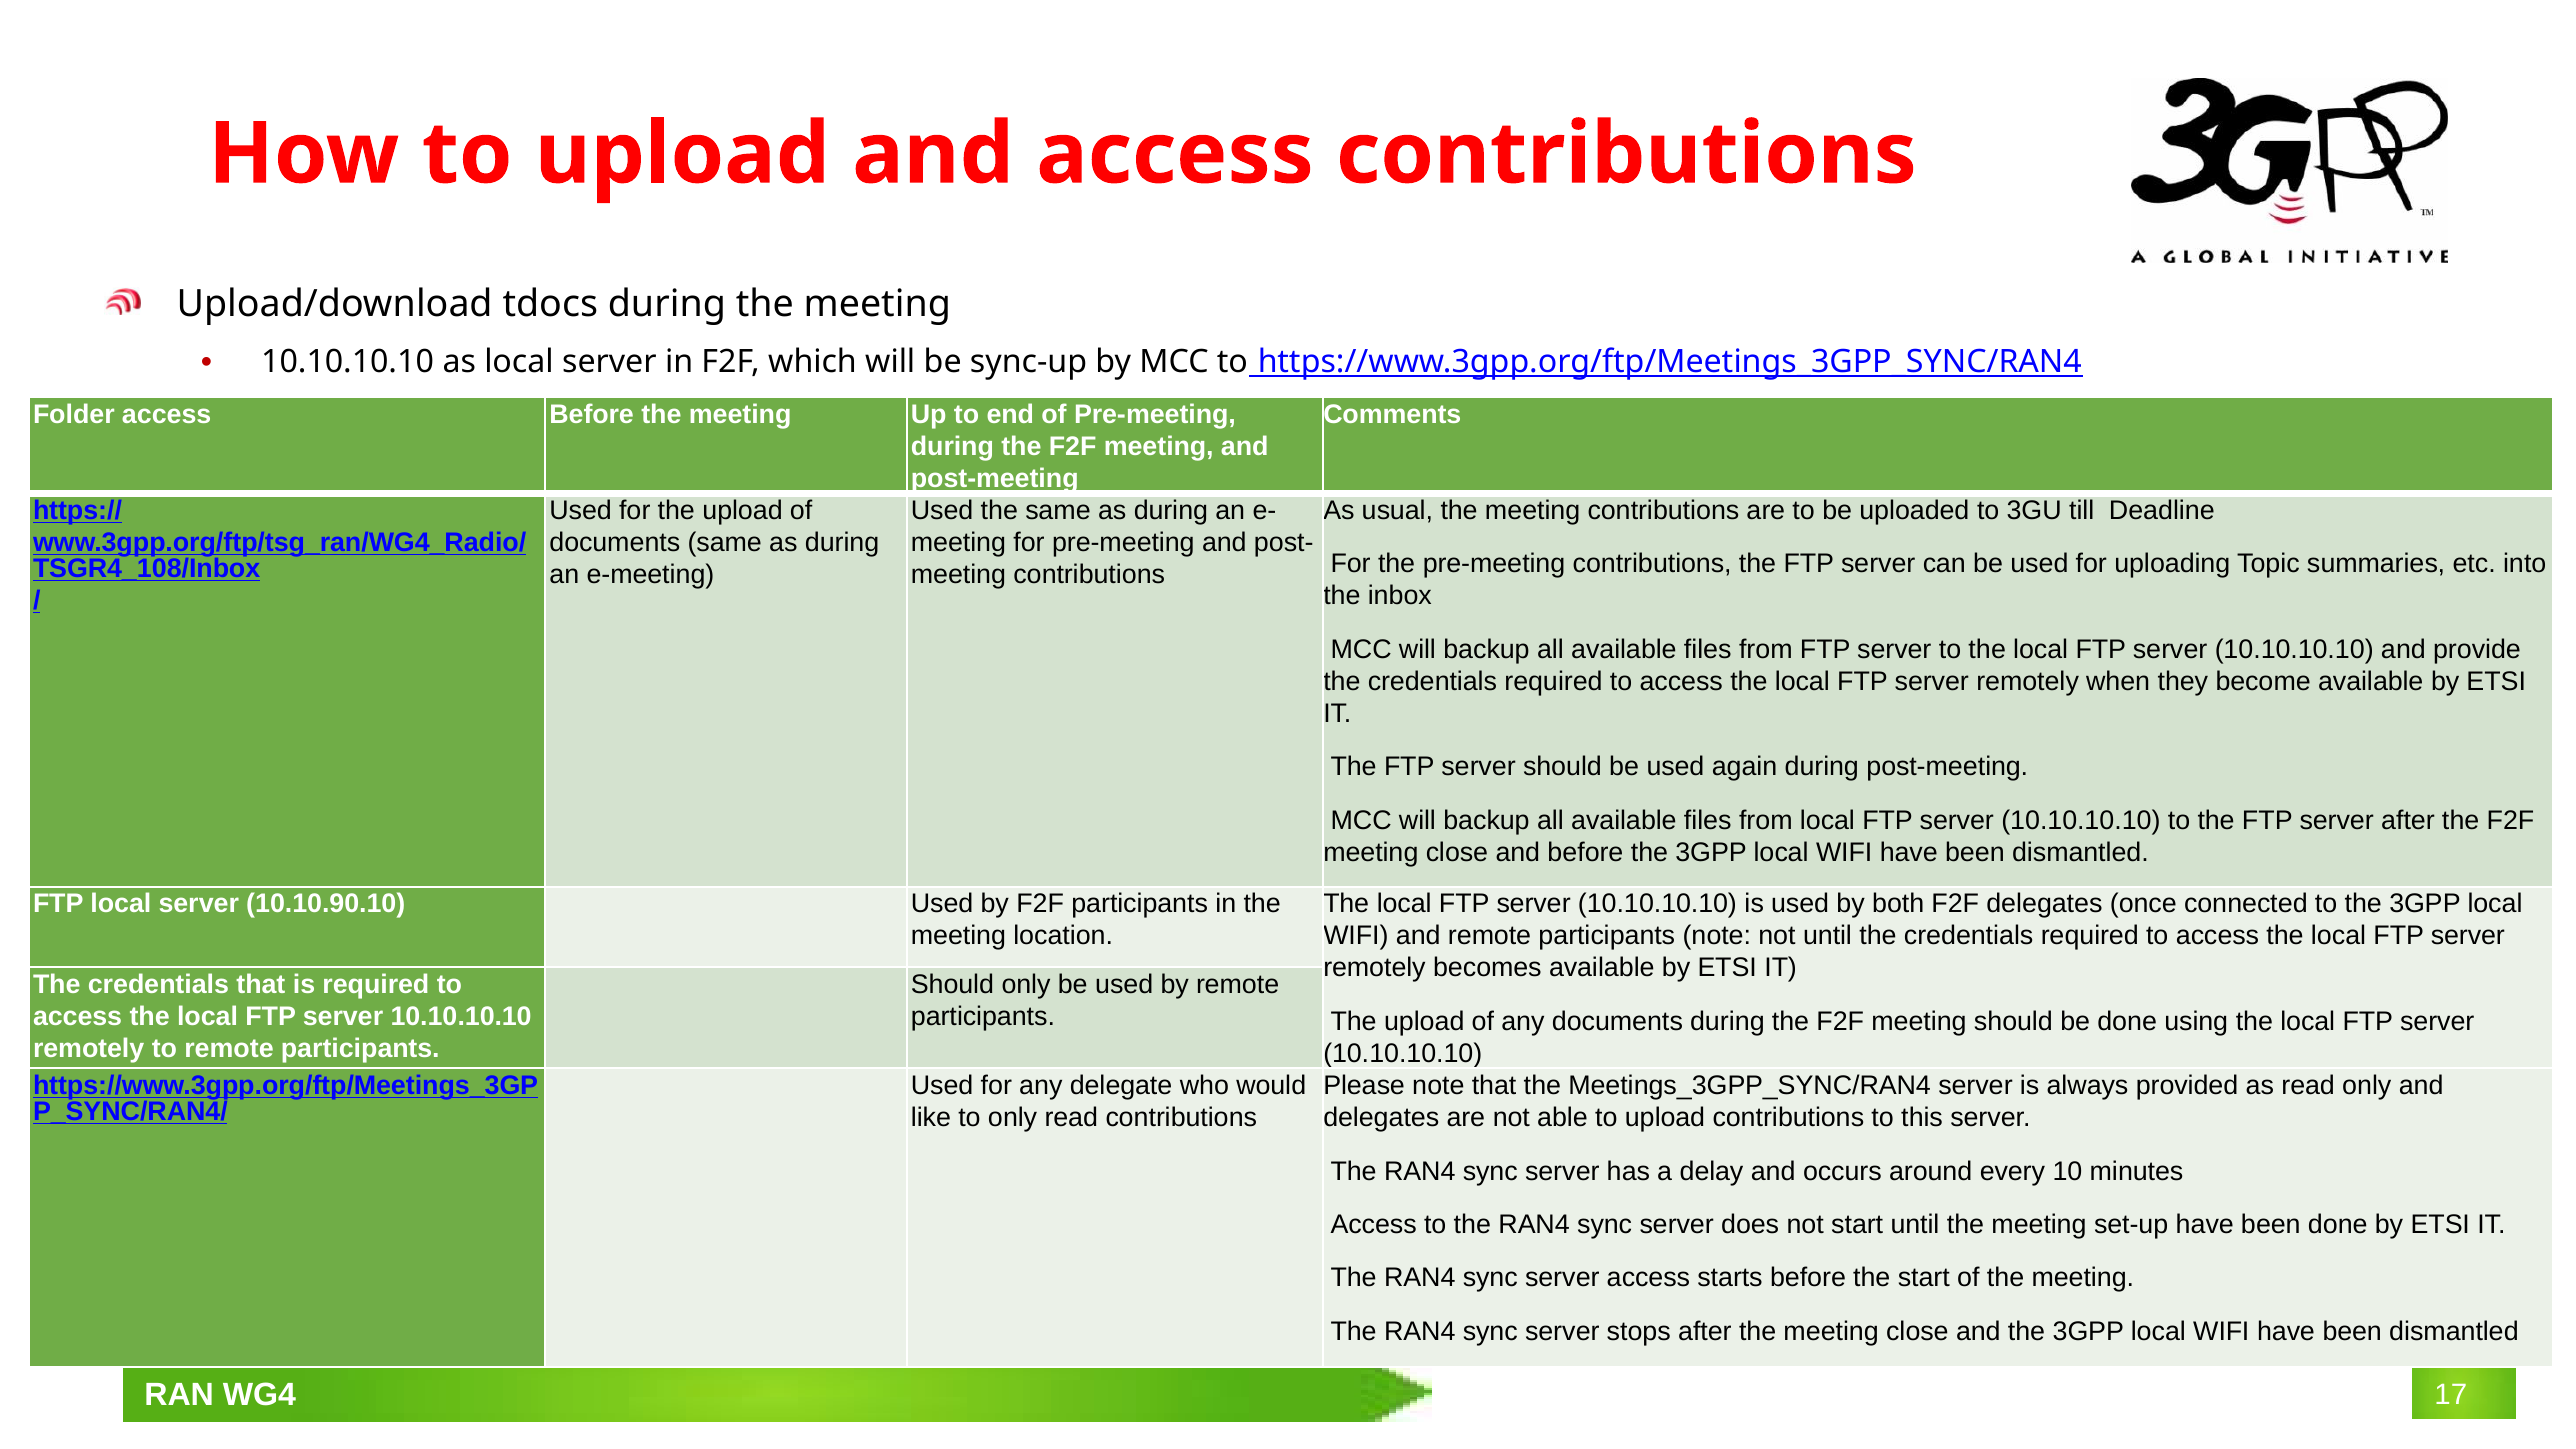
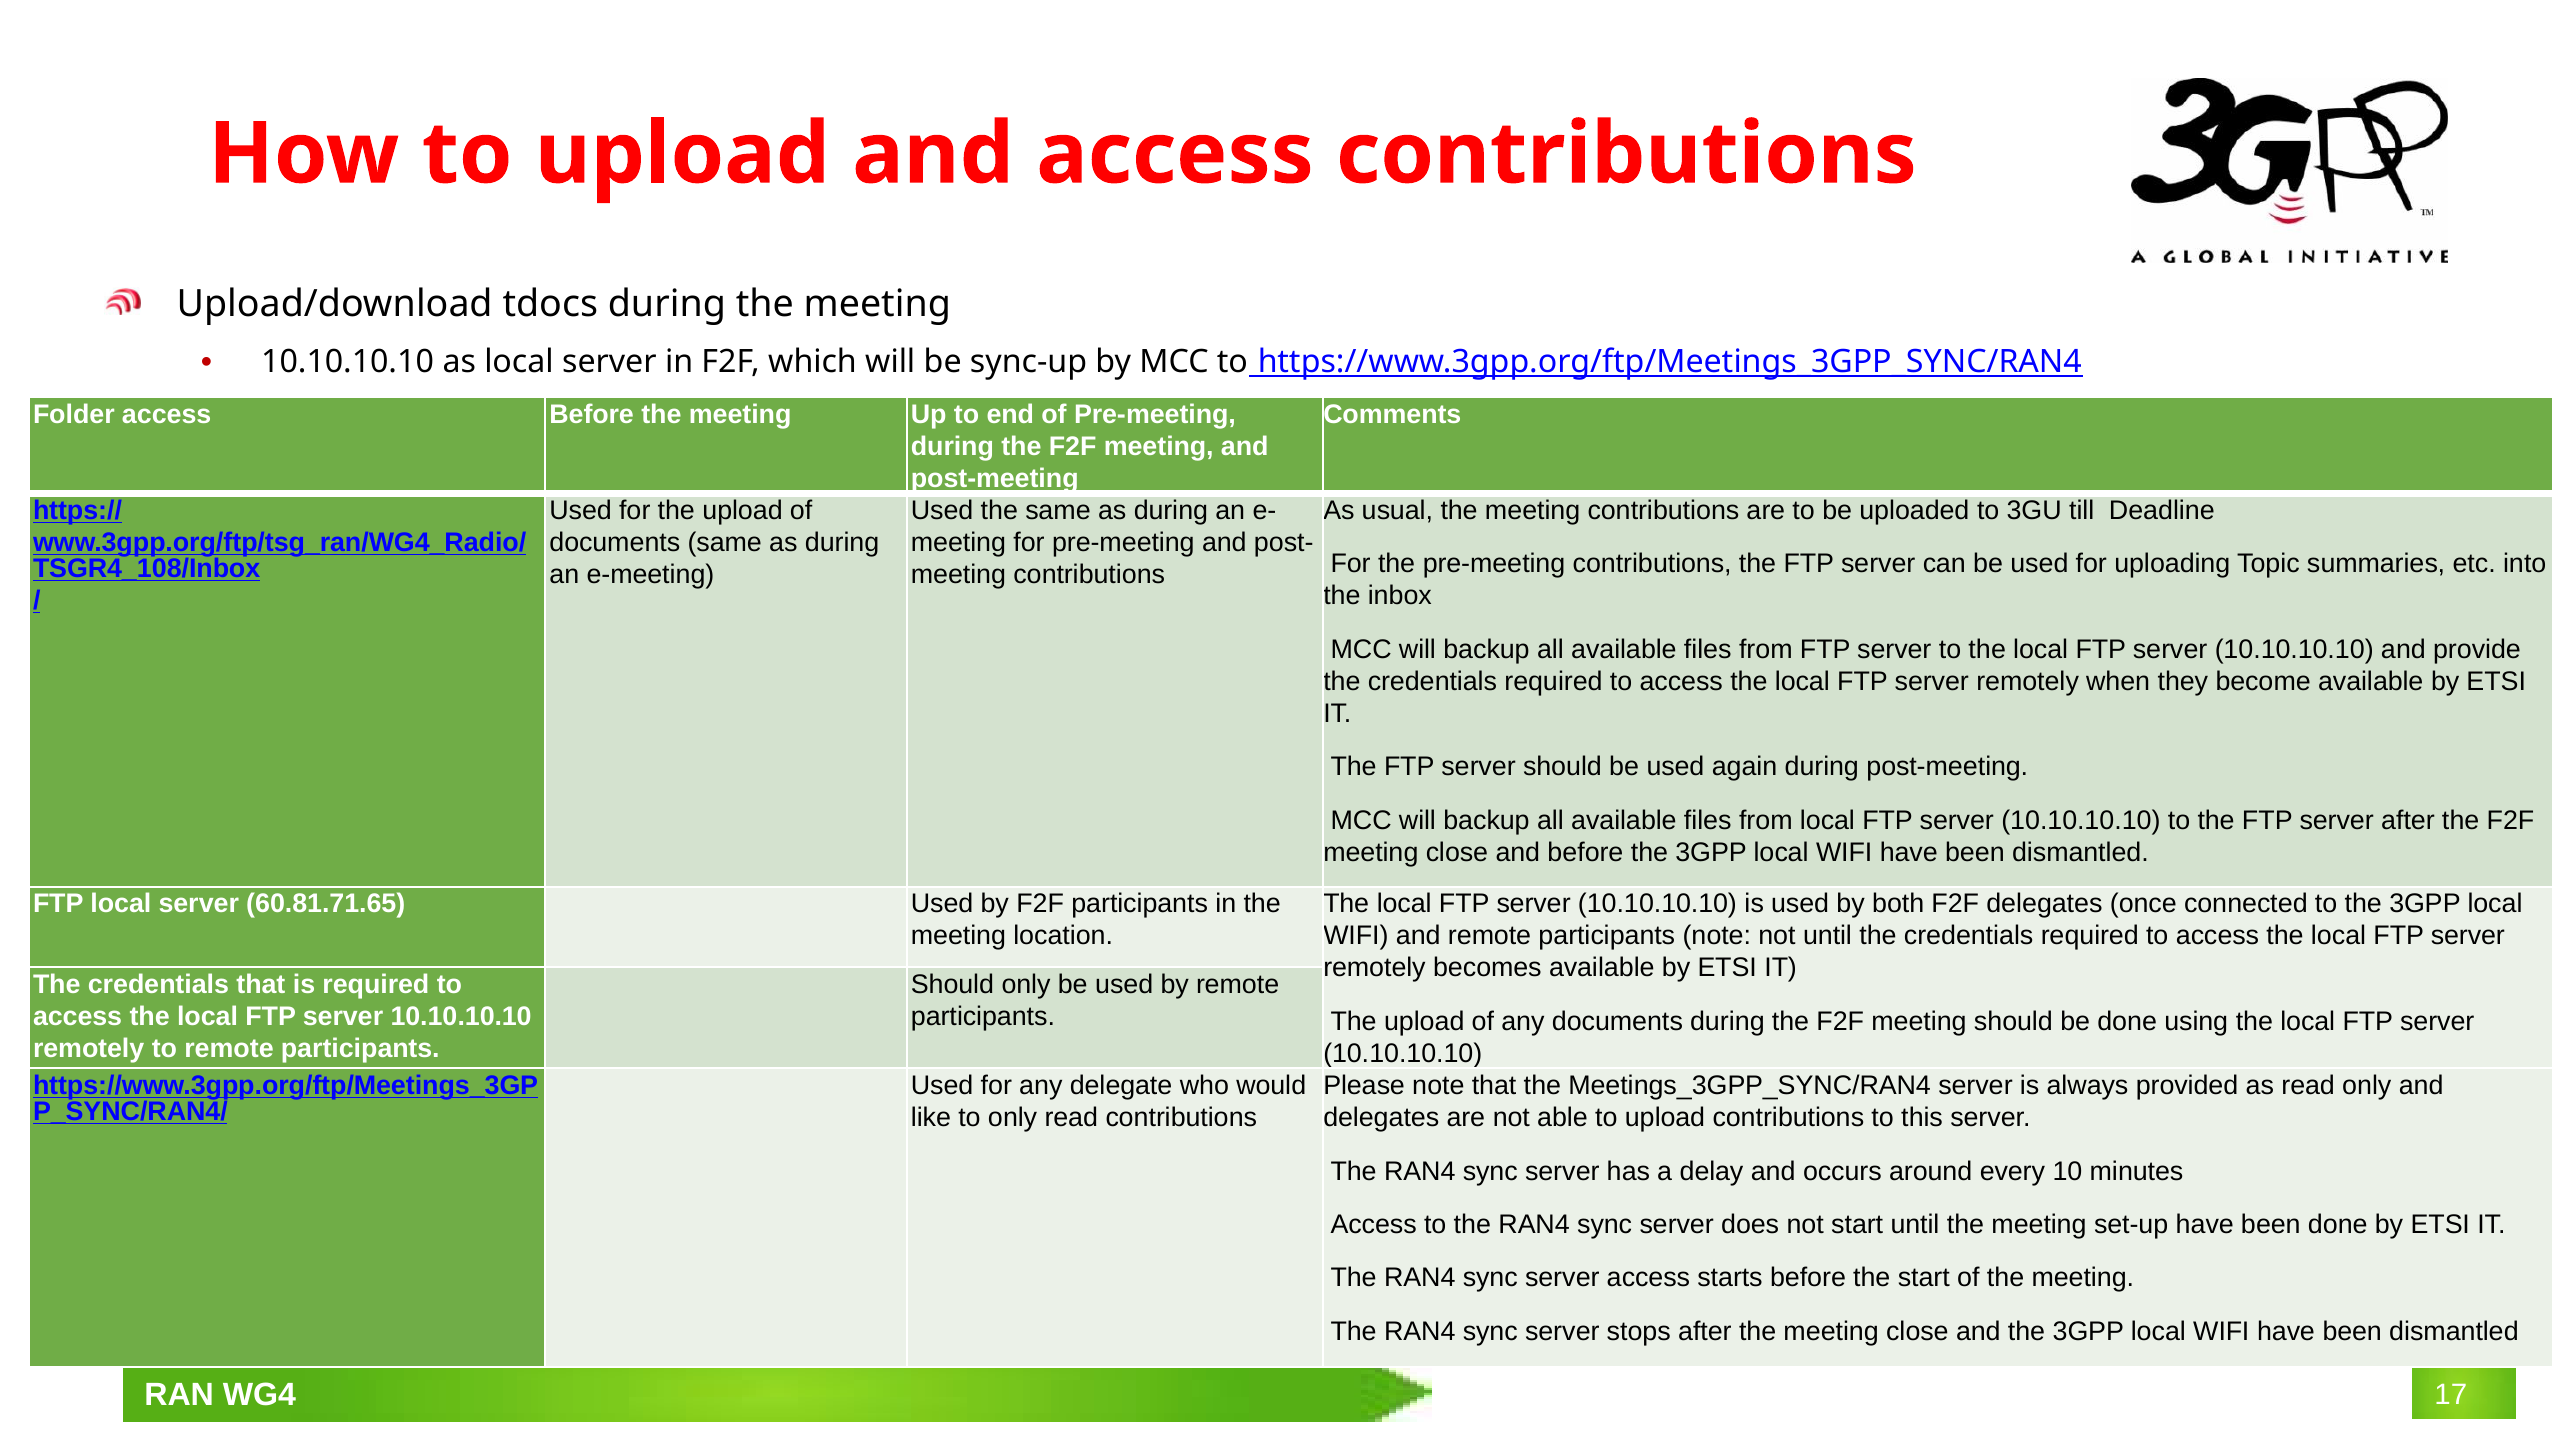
10.10.90.10: 10.10.90.10 -> 60.81.71.65 (326, 904)
